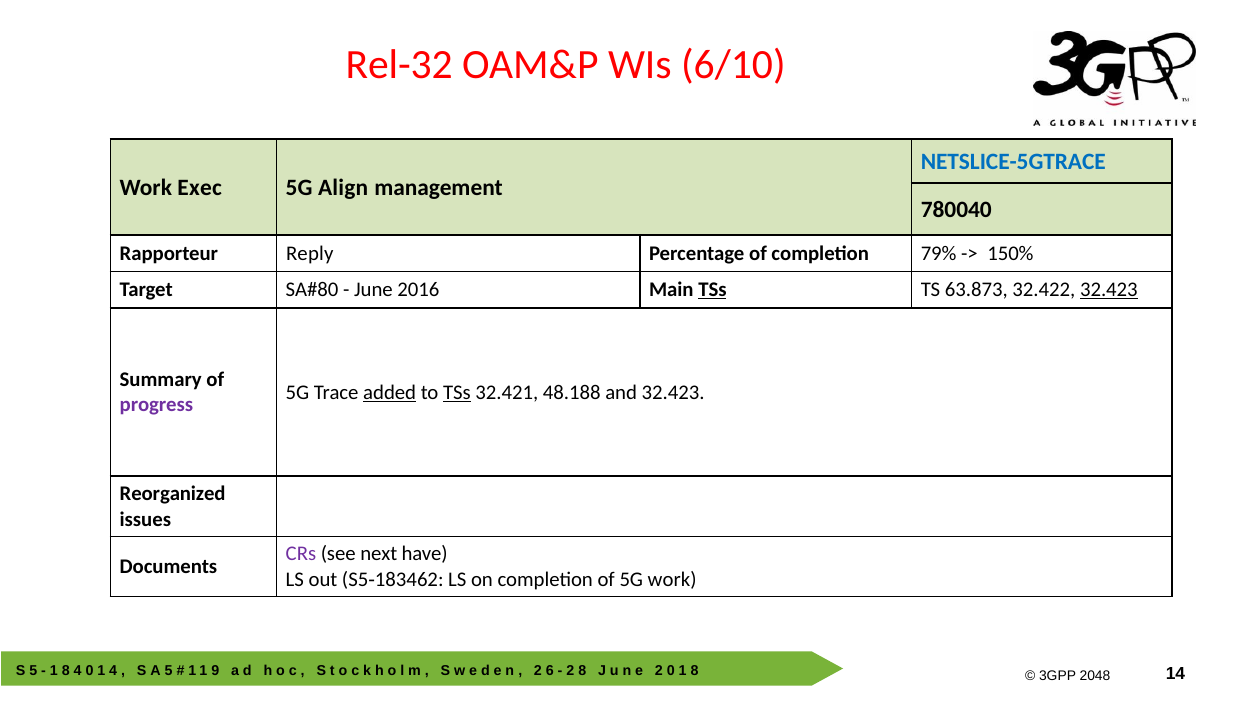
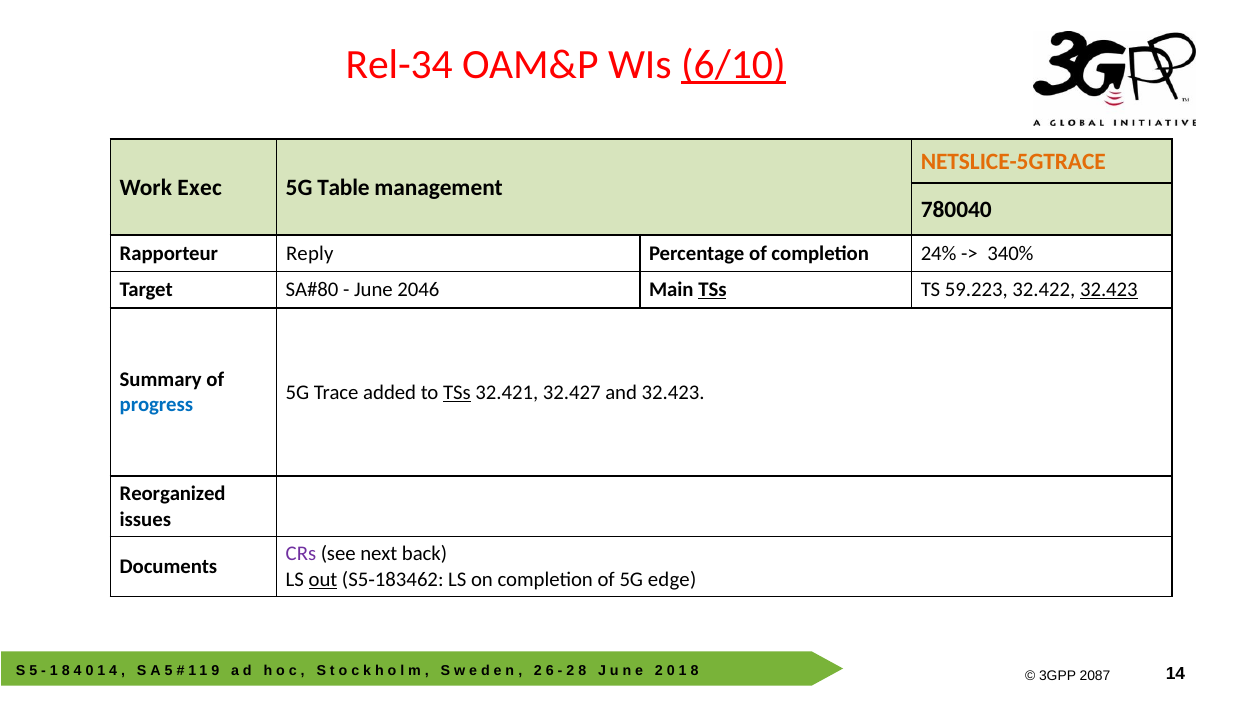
Rel-32: Rel-32 -> Rel-34 (399, 65)
6/10 underline: none -> present (733, 65)
NETSLICE-5GTRACE colour: blue -> orange (1013, 161)
Align: Align -> Table (343, 187)
79%: 79% -> 24% (939, 253)
150%: 150% -> 340% (1010, 253)
2016: 2016 -> 2046 (418, 290)
63.873: 63.873 -> 59.223 (976, 290)
added underline: present -> none (390, 392)
48.188: 48.188 -> 32.427 (572, 392)
progress colour: purple -> blue (156, 405)
have: have -> back (424, 554)
out underline: none -> present (323, 579)
5G work: work -> edge (672, 579)
2048: 2048 -> 2087 (1095, 675)
